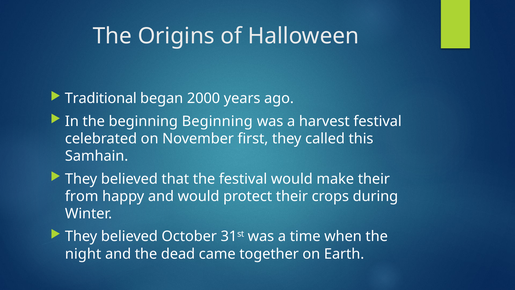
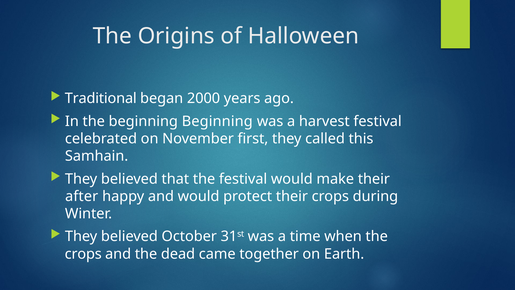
from: from -> after (82, 196)
night: night -> crops (83, 254)
